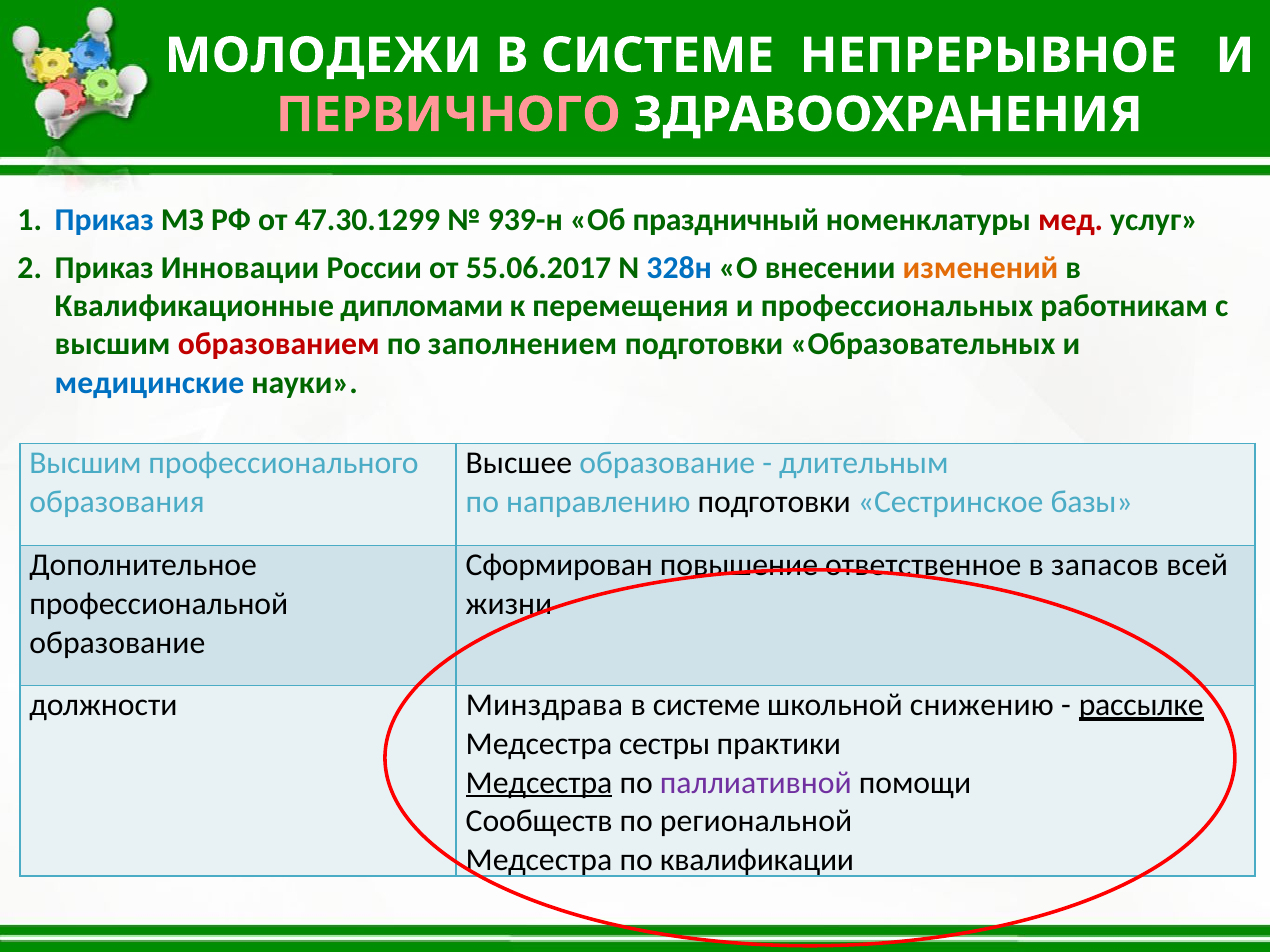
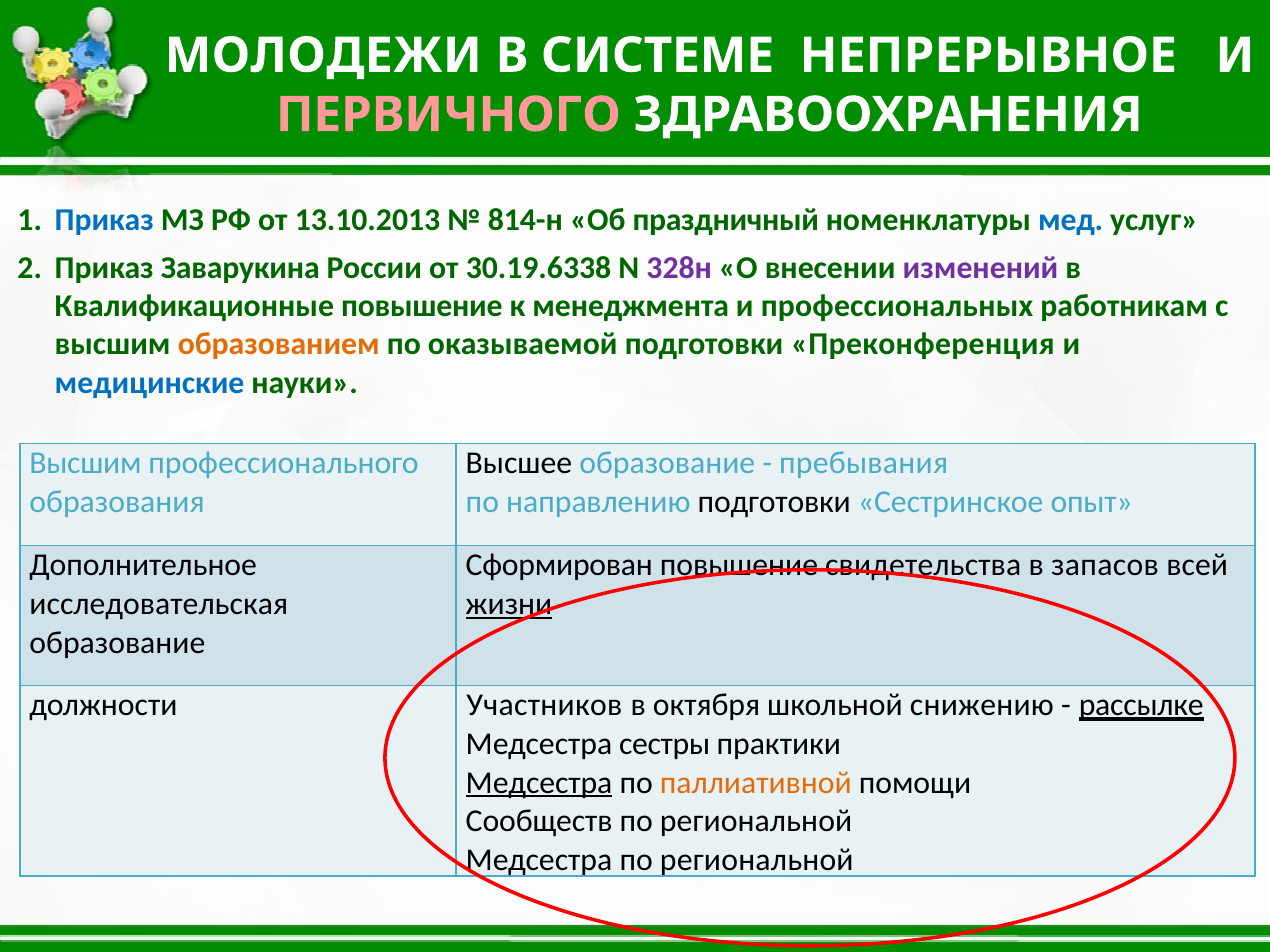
47.30.1299: 47.30.1299 -> 13.10.2013 (367, 220)
939-н: 939-н -> 814-н (525, 220)
мед colour: red -> blue (1071, 220)
Инновации: Инновации -> Заварукина (240, 268)
55.06.2017: 55.06.2017 -> 30.19.6338 (538, 268)
328н colour: blue -> purple (679, 268)
изменений colour: orange -> purple (981, 268)
Квалификационные дипломами: дипломами -> повышение (422, 307)
перемещения: перемещения -> менеджмента (631, 307)
образованием colour: red -> orange (279, 345)
заполнением: заполнением -> оказываемой (523, 345)
Образовательных: Образовательных -> Преконференция (923, 345)
длительным: длительным -> пребывания (864, 463)
базы: базы -> опыт (1092, 502)
ответственное: ответственное -> свидетельства (923, 566)
профессиональной: профессиональной -> исследовательская (159, 604)
жизни underline: none -> present (509, 604)
Минздрава: Минздрава -> Участников (544, 706)
системе: системе -> октября (706, 706)
паллиативной colour: purple -> orange (756, 783)
Медсестра по квалификации: квалификации -> региональной (757, 861)
